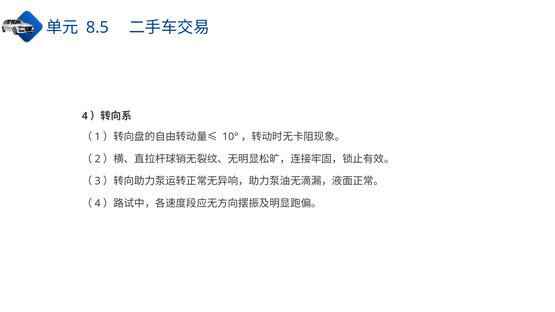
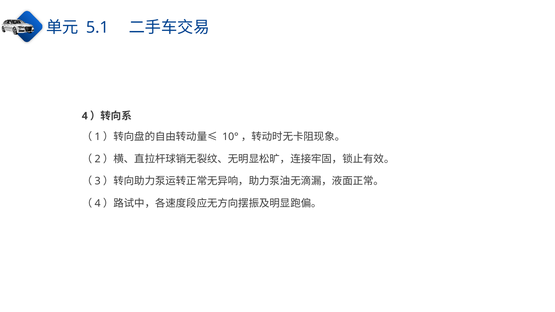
8.5: 8.5 -> 5.1 (97, 28)
